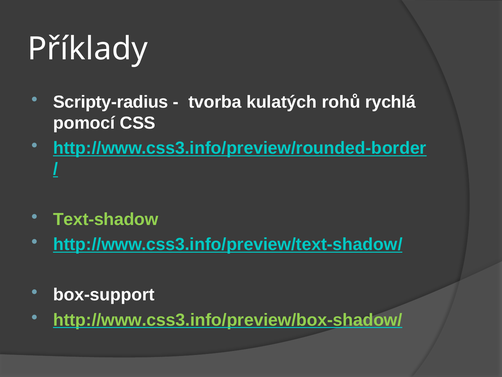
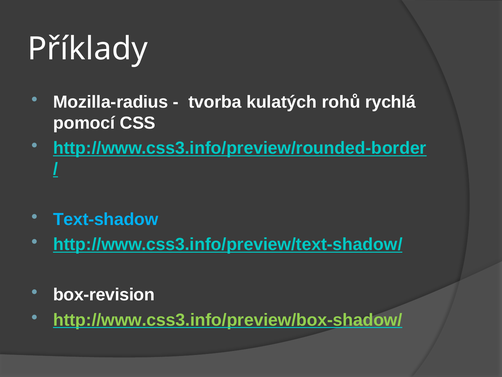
Scripty-radius: Scripty-radius -> Mozilla-radius (111, 102)
Text-shadow colour: light green -> light blue (106, 219)
box-support: box-support -> box-revision (104, 294)
